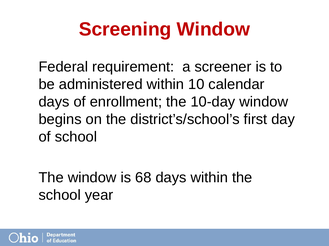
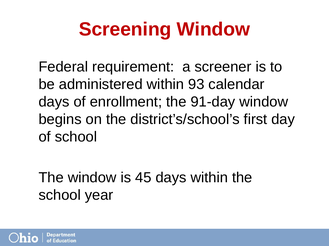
10: 10 -> 93 (196, 85)
10-day: 10-day -> 91-day (213, 102)
68: 68 -> 45 (143, 178)
